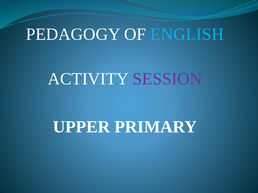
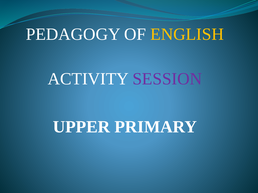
ENGLISH colour: light blue -> yellow (187, 34)
